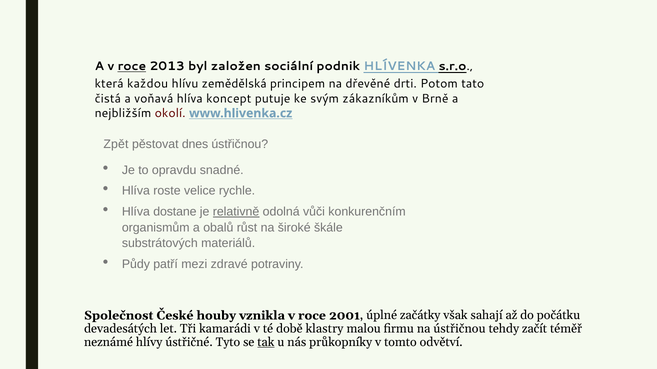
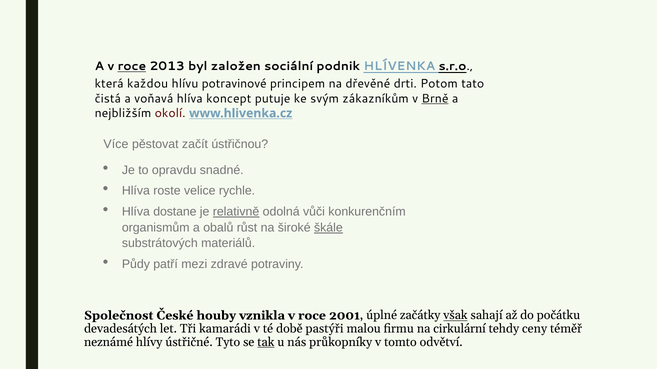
zemědělská: zemědělská -> potravinové (234, 84)
Brně underline: none -> present (435, 99)
Zpět: Zpět -> Více (116, 144)
dnes: dnes -> začít (195, 144)
škále underline: none -> present (328, 228)
však underline: none -> present (455, 316)
klastry: klastry -> pastýři (325, 329)
na ústřičnou: ústřičnou -> cirkulární (460, 329)
začít: začít -> ceny (535, 329)
